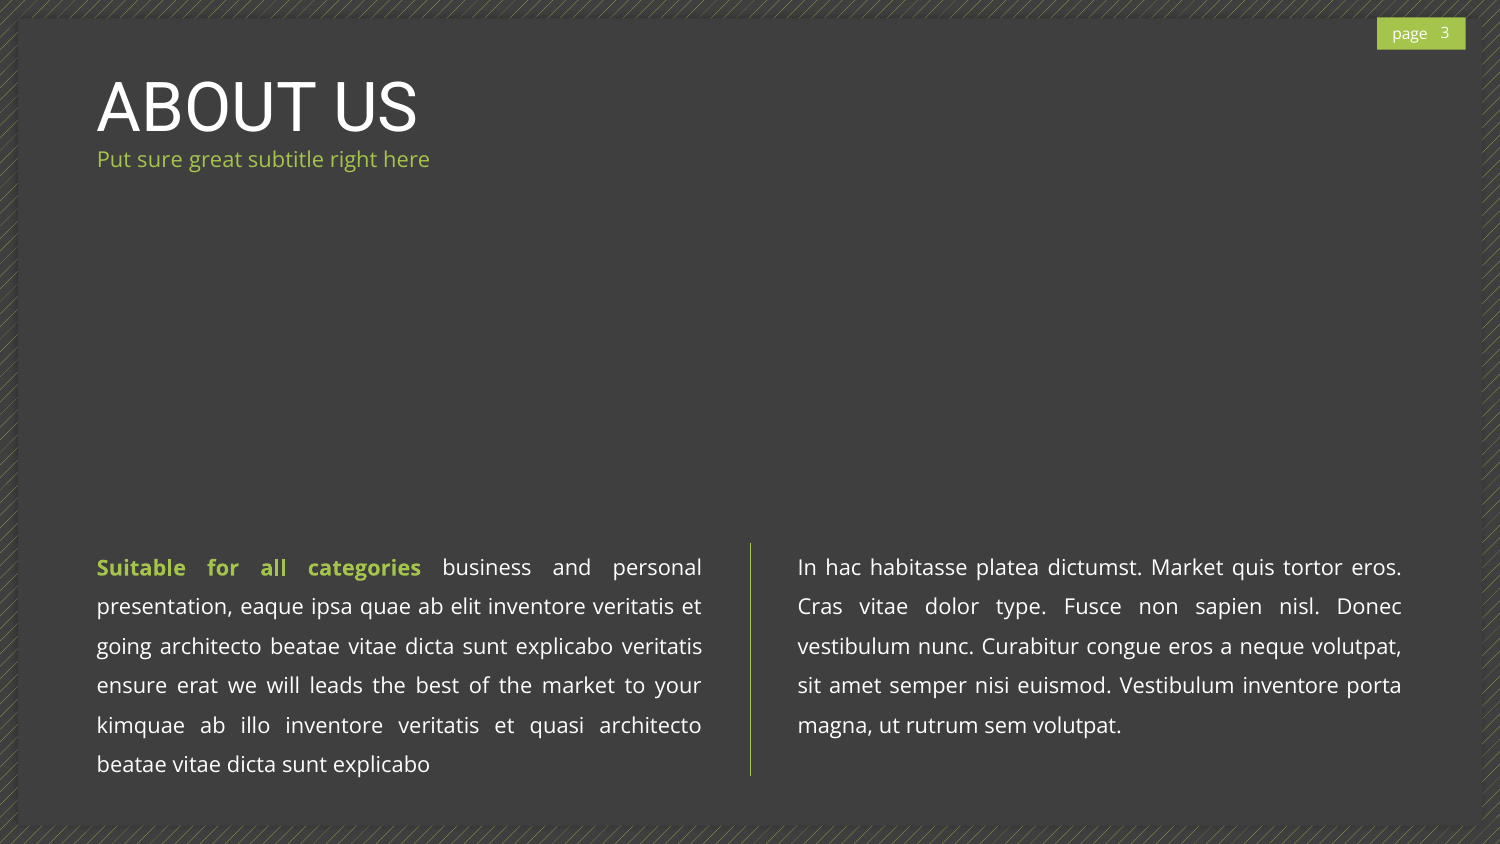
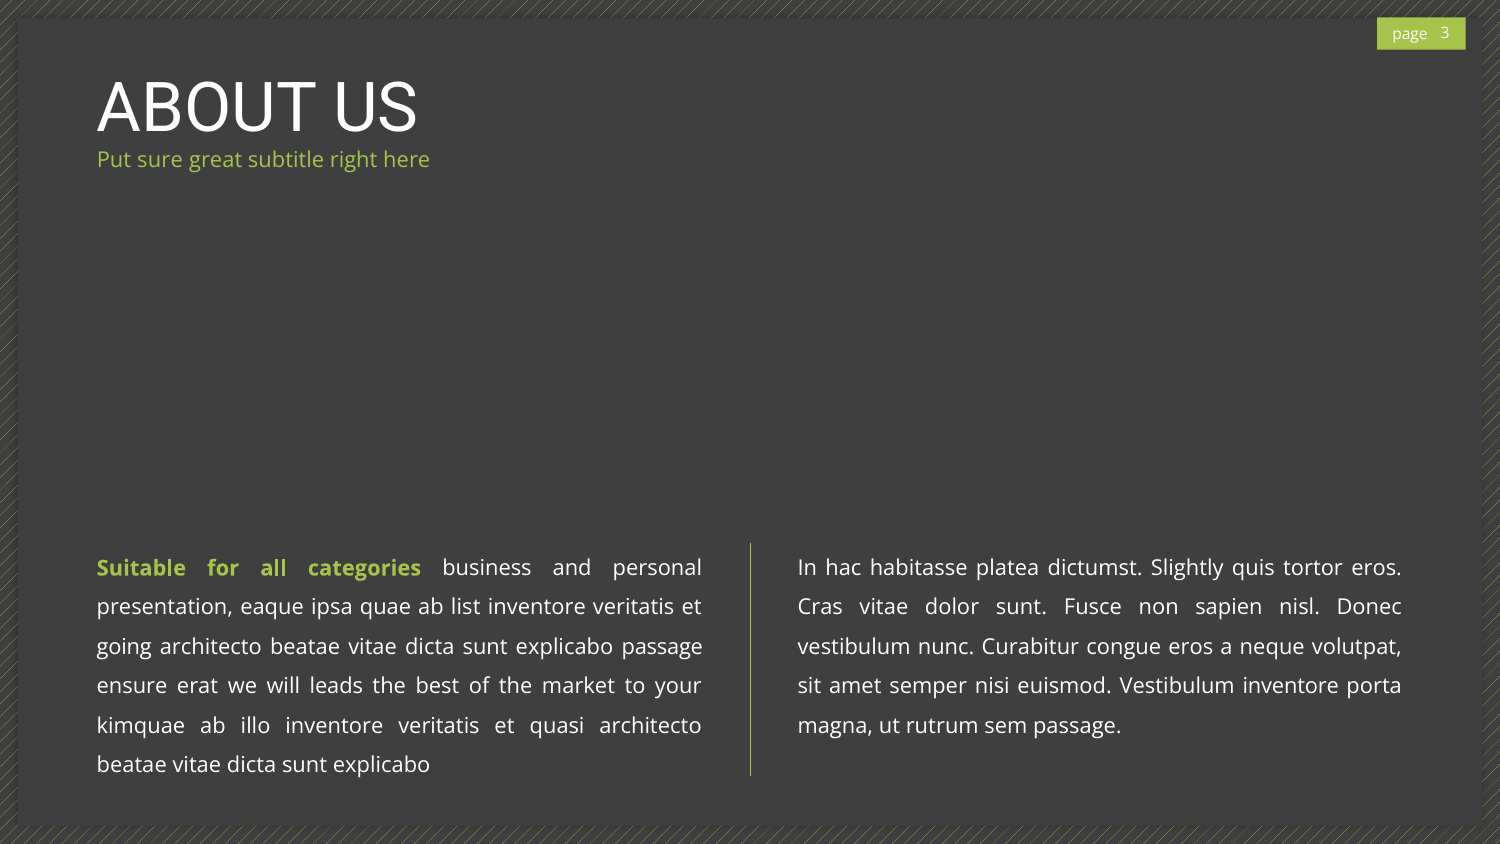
dictumst Market: Market -> Slightly (1187, 568)
elit: elit -> list (466, 607)
dolor type: type -> sunt (1021, 607)
explicabo veritatis: veritatis -> passage (662, 647)
sem volutpat: volutpat -> passage (1077, 726)
